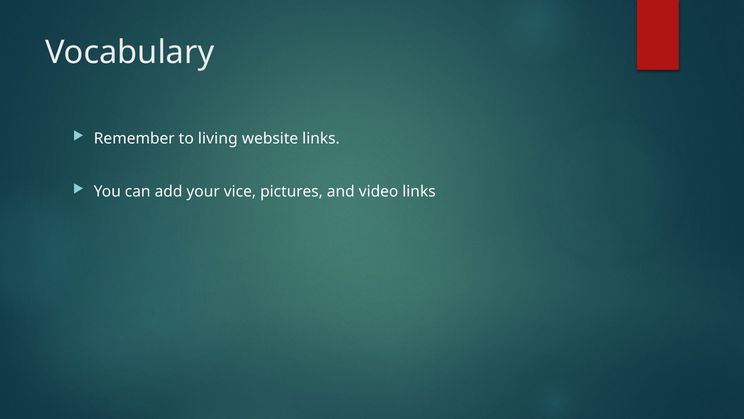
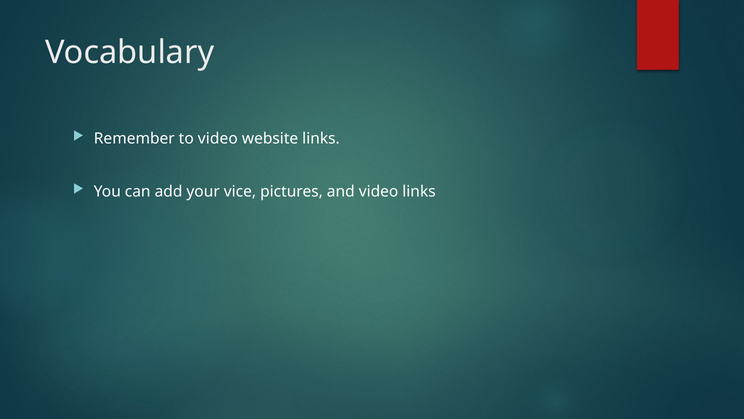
to living: living -> video (218, 138)
